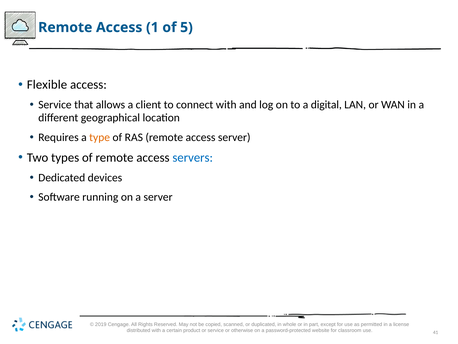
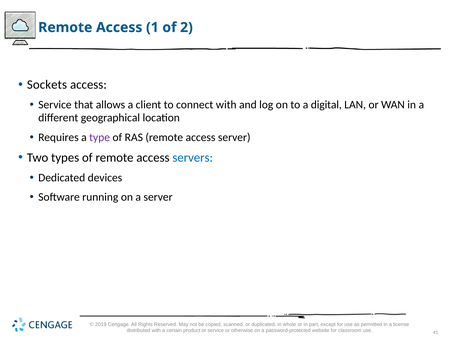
5: 5 -> 2 (186, 27)
Flexible: Flexible -> Sockets (47, 84)
type colour: orange -> purple (100, 137)
